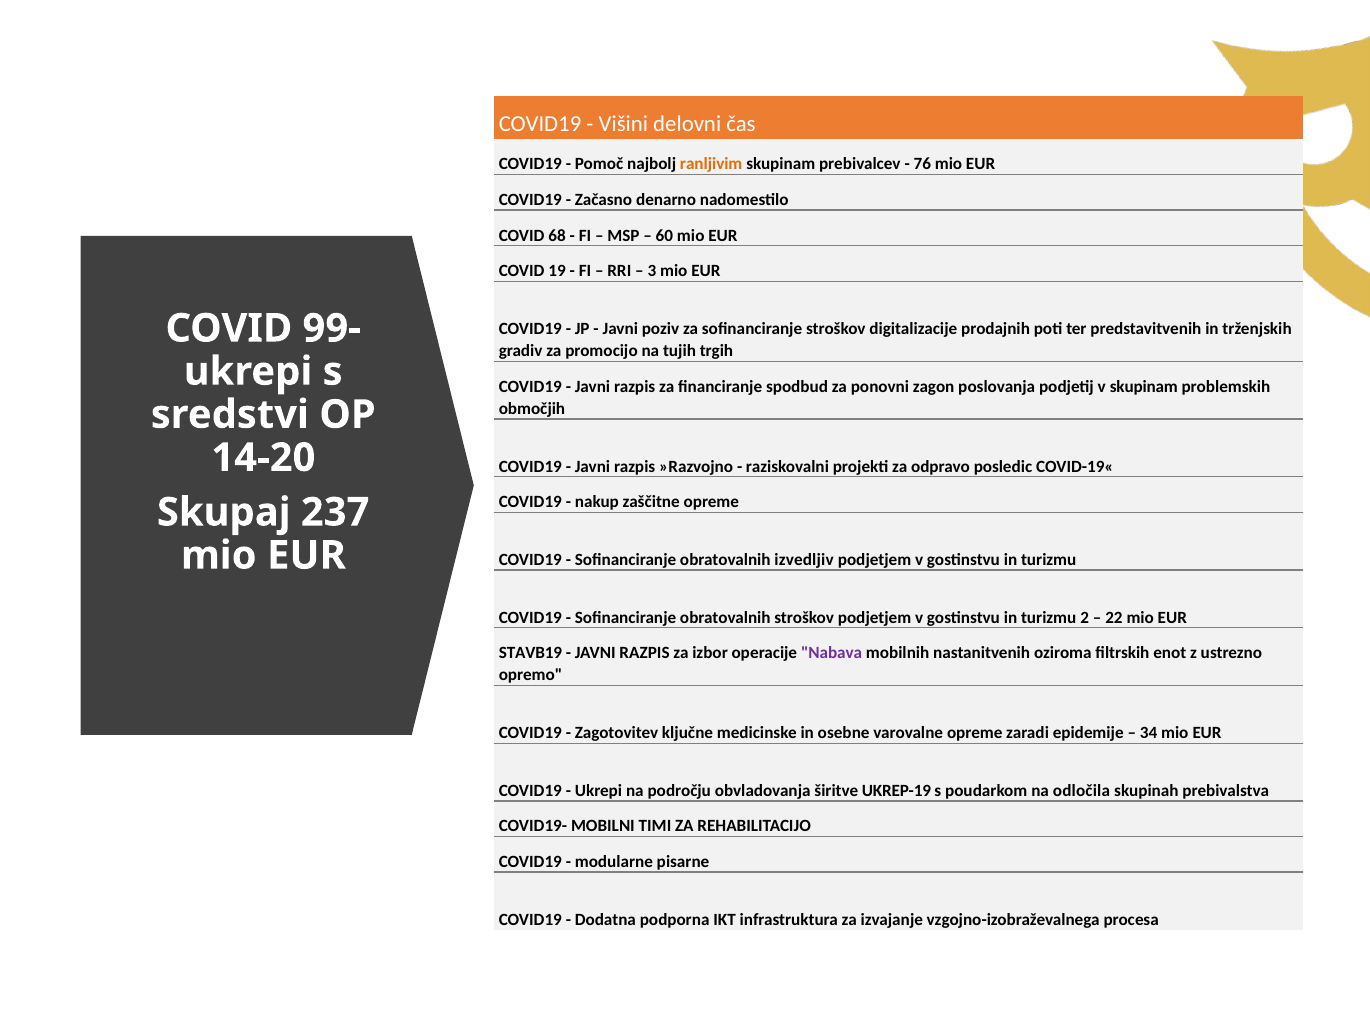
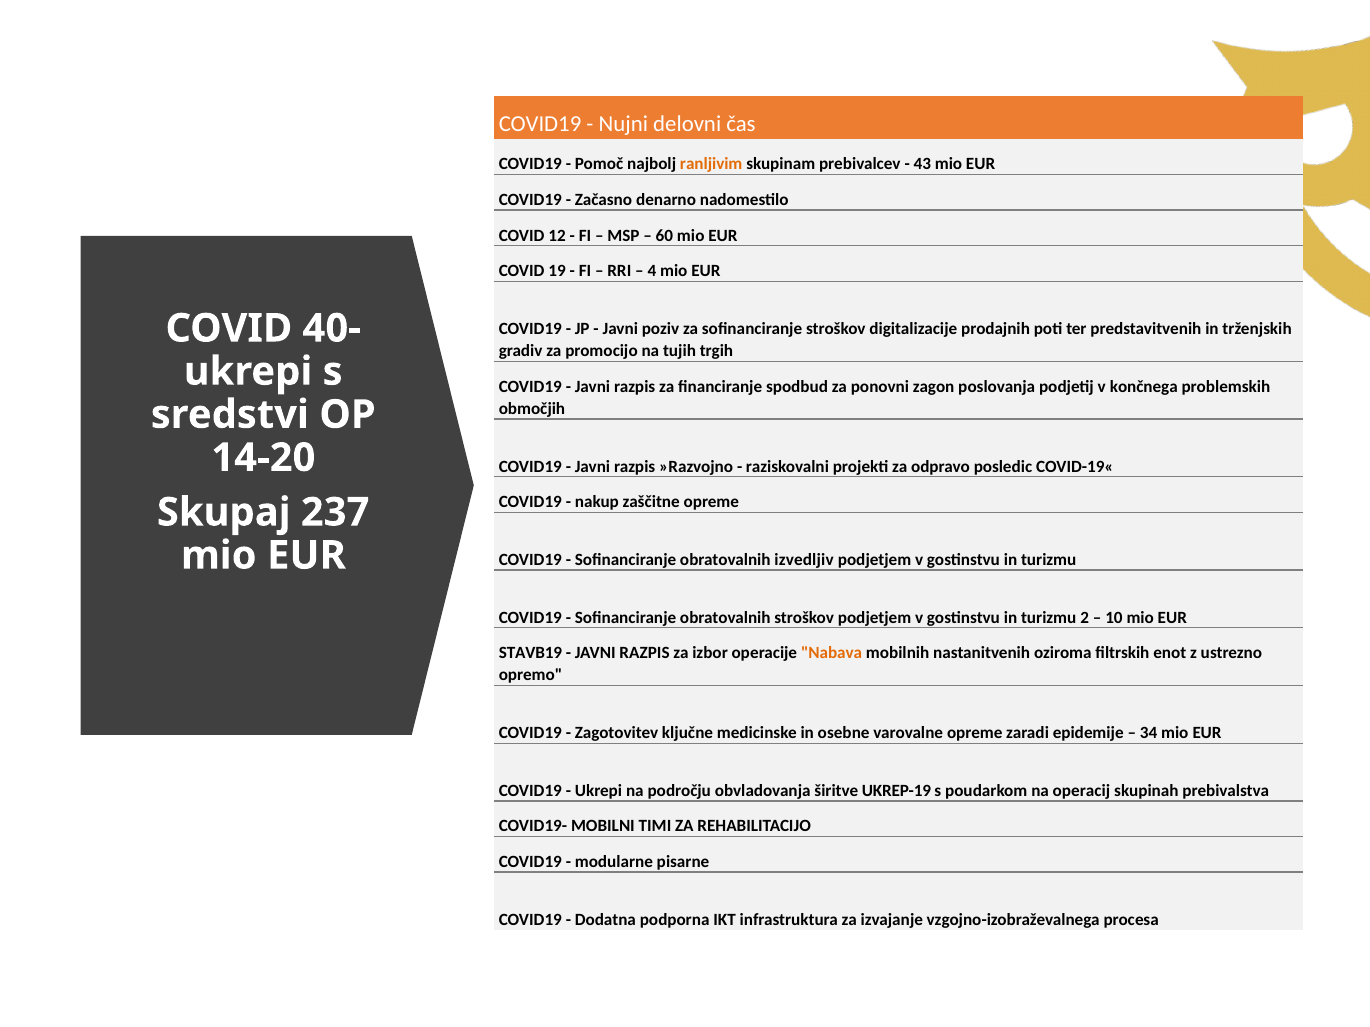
Višini: Višini -> Nujni (623, 124)
76: 76 -> 43 (922, 164)
68: 68 -> 12 (557, 236)
3: 3 -> 4 (652, 271)
99-: 99- -> 40- (332, 329)
v skupinam: skupinam -> končnega (1144, 387)
22: 22 -> 10 (1114, 618)
Nabava colour: purple -> orange (832, 653)
odločila: odločila -> operacij (1082, 791)
